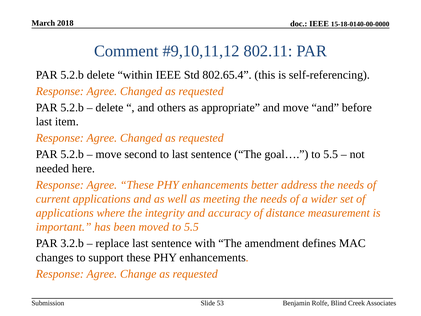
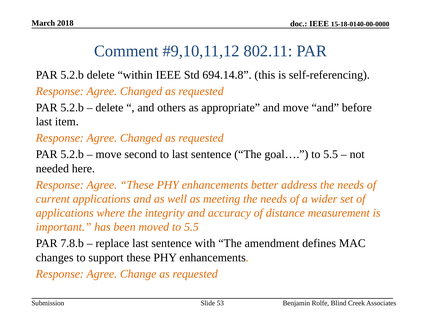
802.65.4: 802.65.4 -> 694.14.8 (227, 75)
3.2.b: 3.2.b -> 7.8.b (72, 243)
